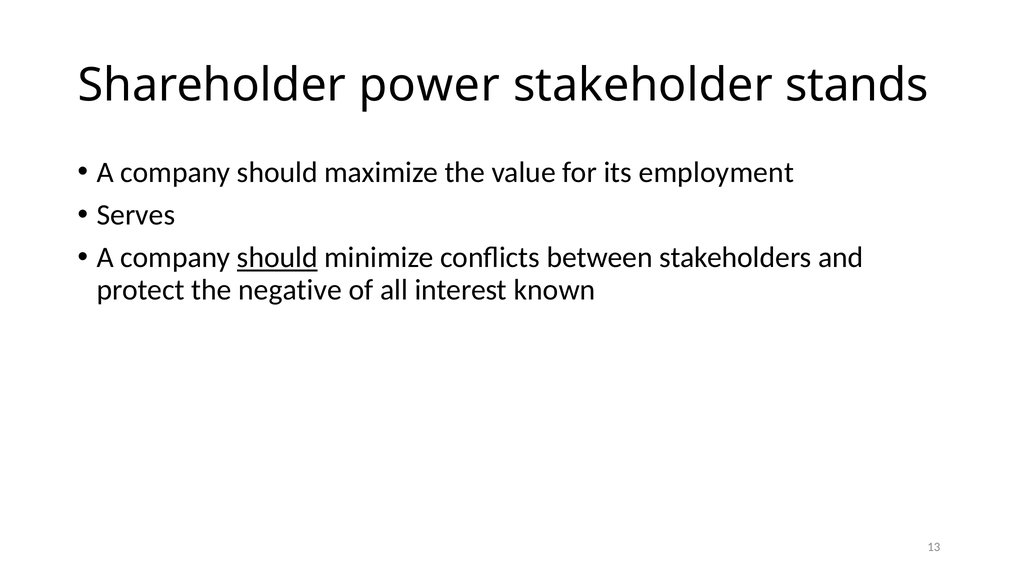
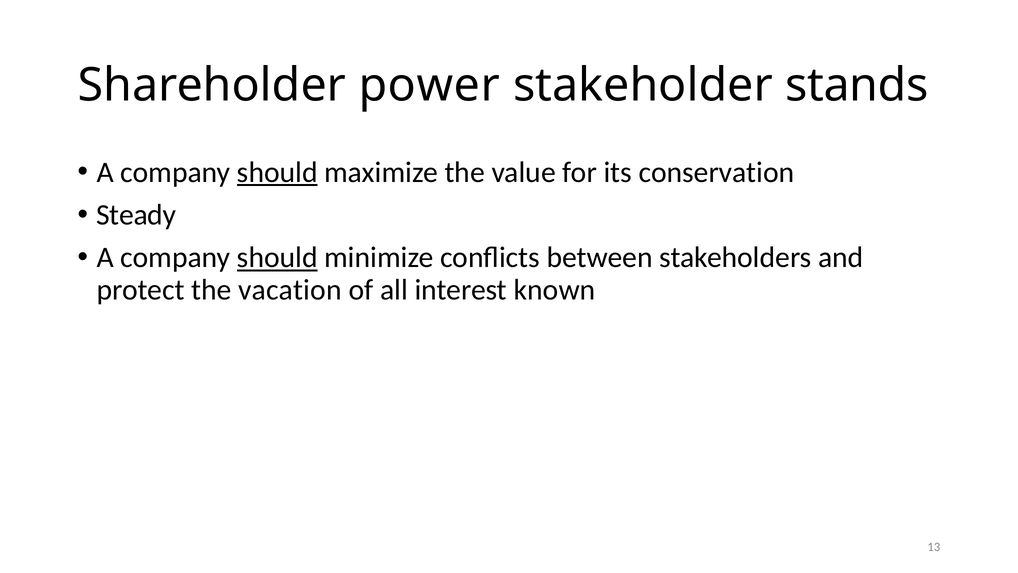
should underline: none -> present (277, 172)
employment: employment -> conservation (716, 172)
Serves: Serves -> Steady (136, 215)
negative: negative -> vacation (290, 290)
